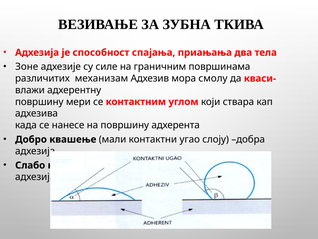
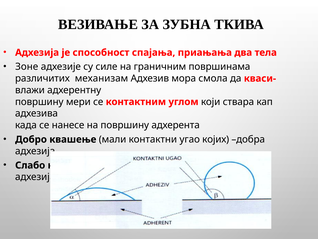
смолу: смолу -> смола (213, 78)
слоју: слоју -> којих (216, 139)
